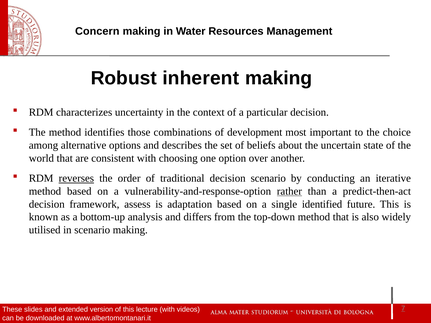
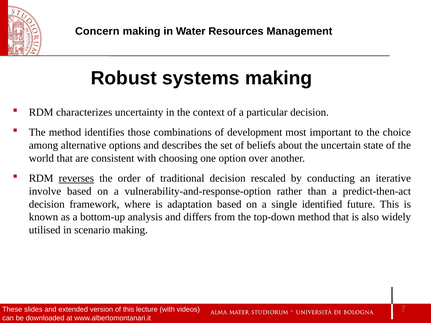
inherent: inherent -> systems (201, 78)
decision scenario: scenario -> rescaled (268, 178)
method: method -> involve (45, 191)
rather underline: present -> none (289, 191)
assess: assess -> where (137, 204)
